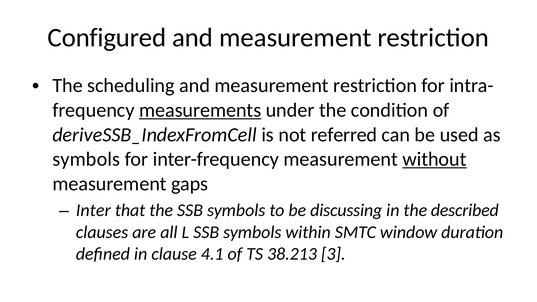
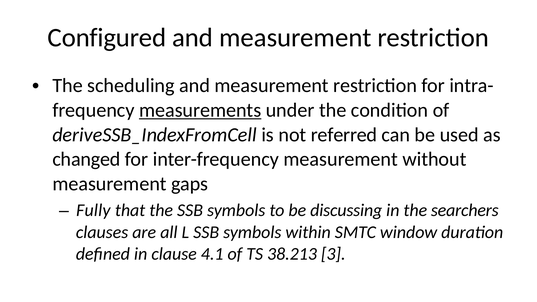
symbols: symbols -> changed (86, 159)
without underline: present -> none (434, 159)
Inter: Inter -> Fully (93, 210)
described: described -> searchers (465, 210)
